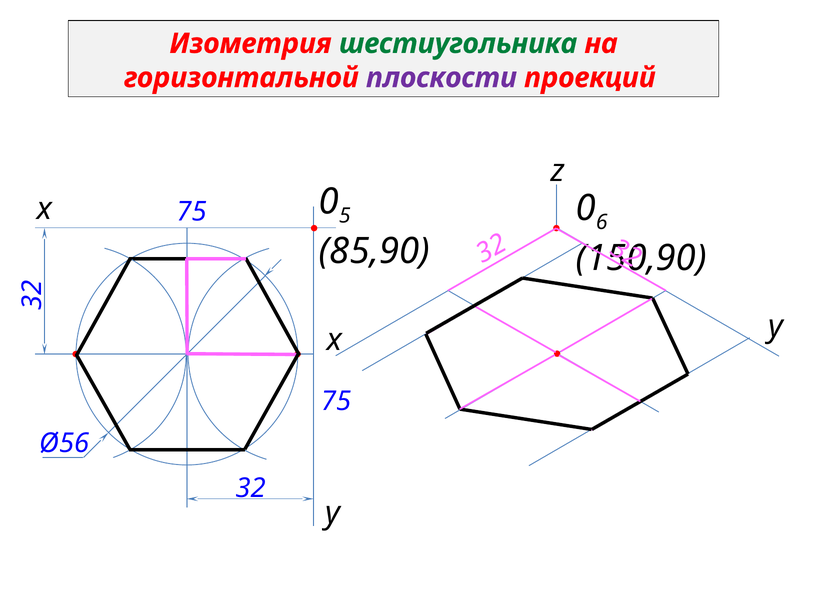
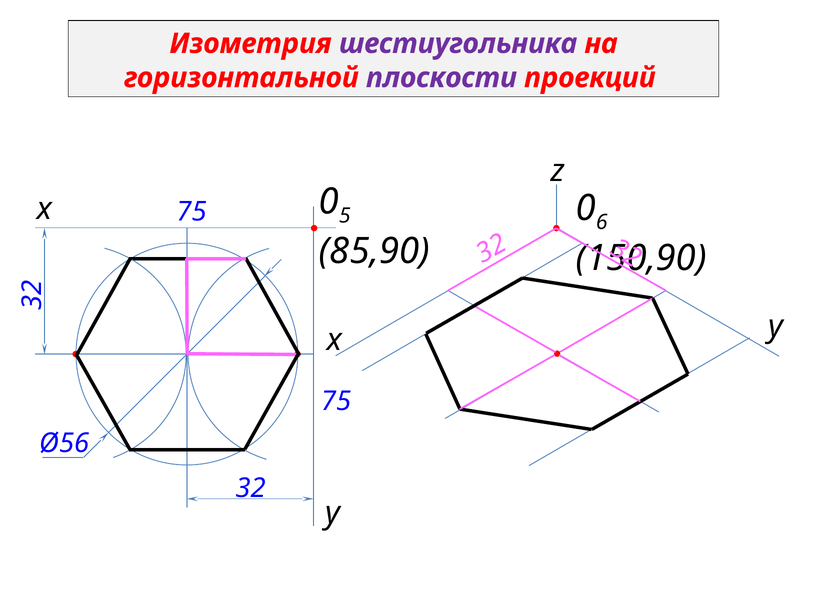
шестиугольника colour: green -> purple (458, 44)
